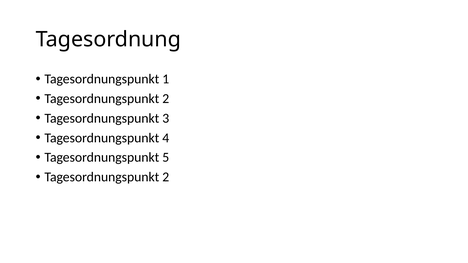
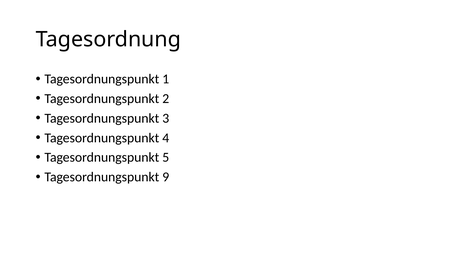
2: 2 -> 9 (166, 177)
